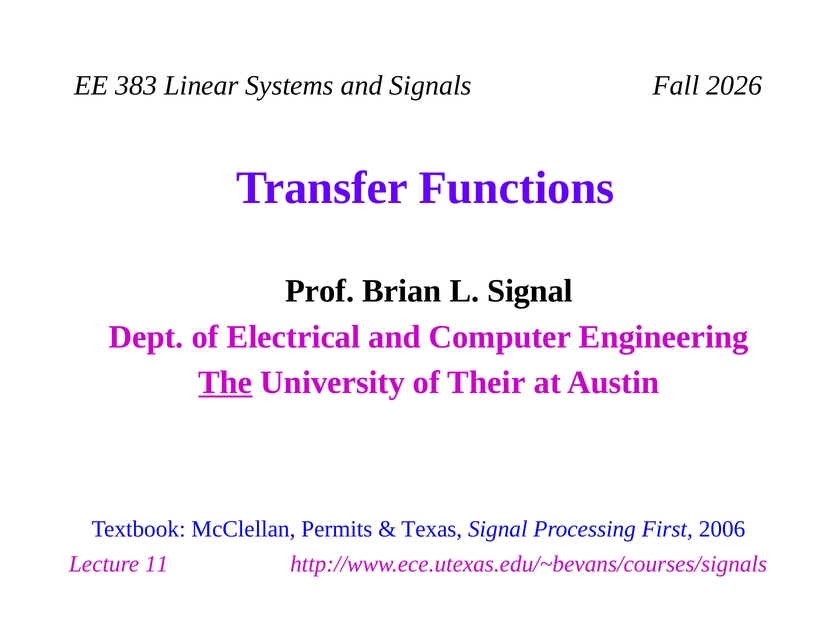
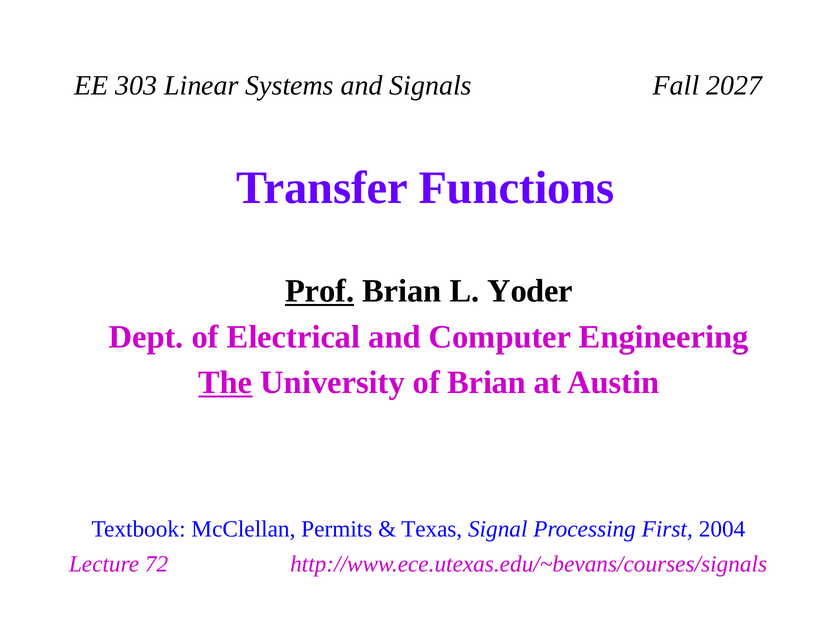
383: 383 -> 303 (136, 86)
2026: 2026 -> 2027 (734, 86)
Prof underline: none -> present (320, 291)
L Signal: Signal -> Yoder (530, 291)
of Their: Their -> Brian (487, 382)
2006: 2006 -> 2004 (722, 529)
11: 11 -> 72 (157, 564)
